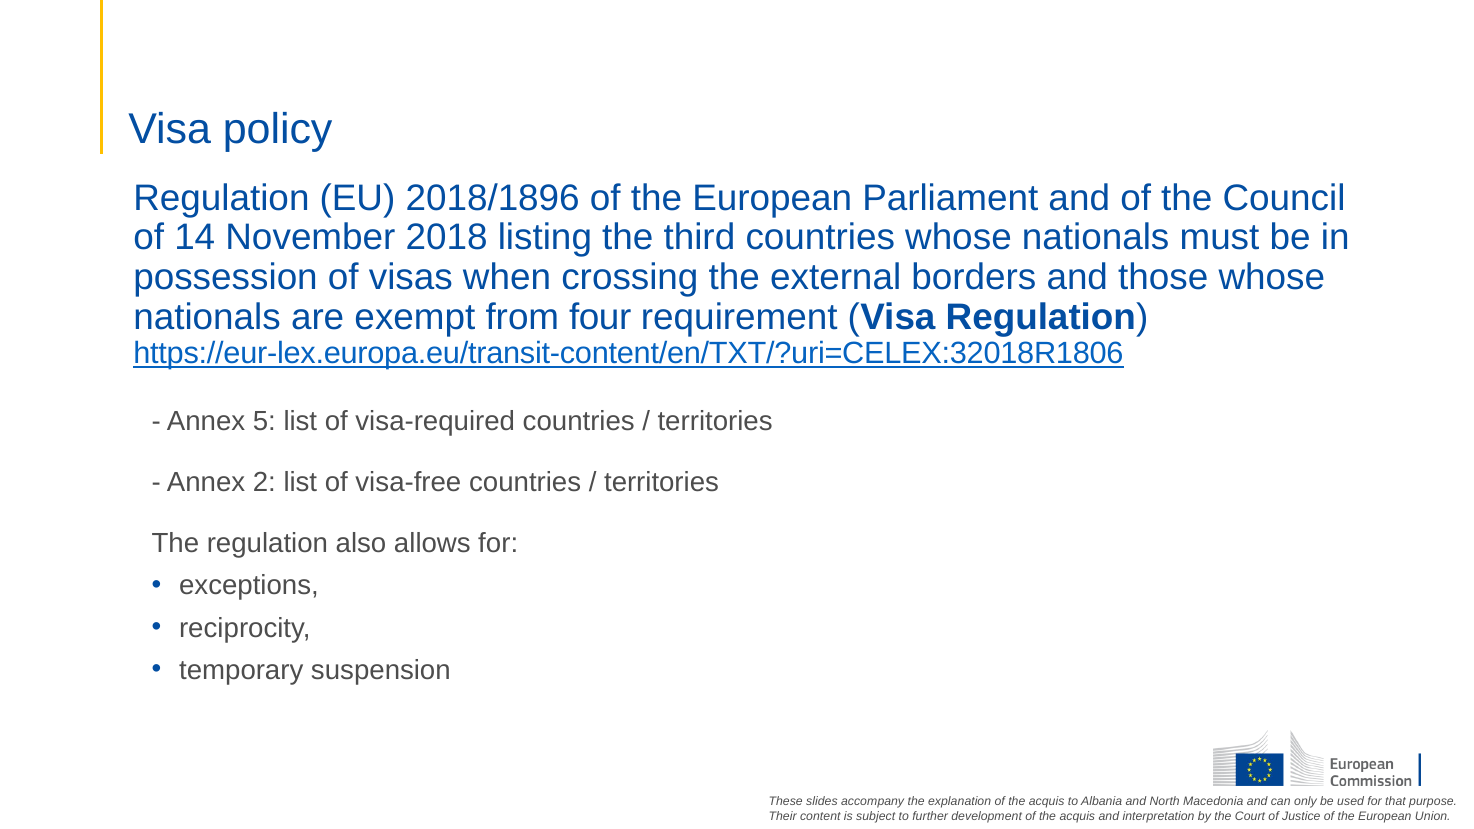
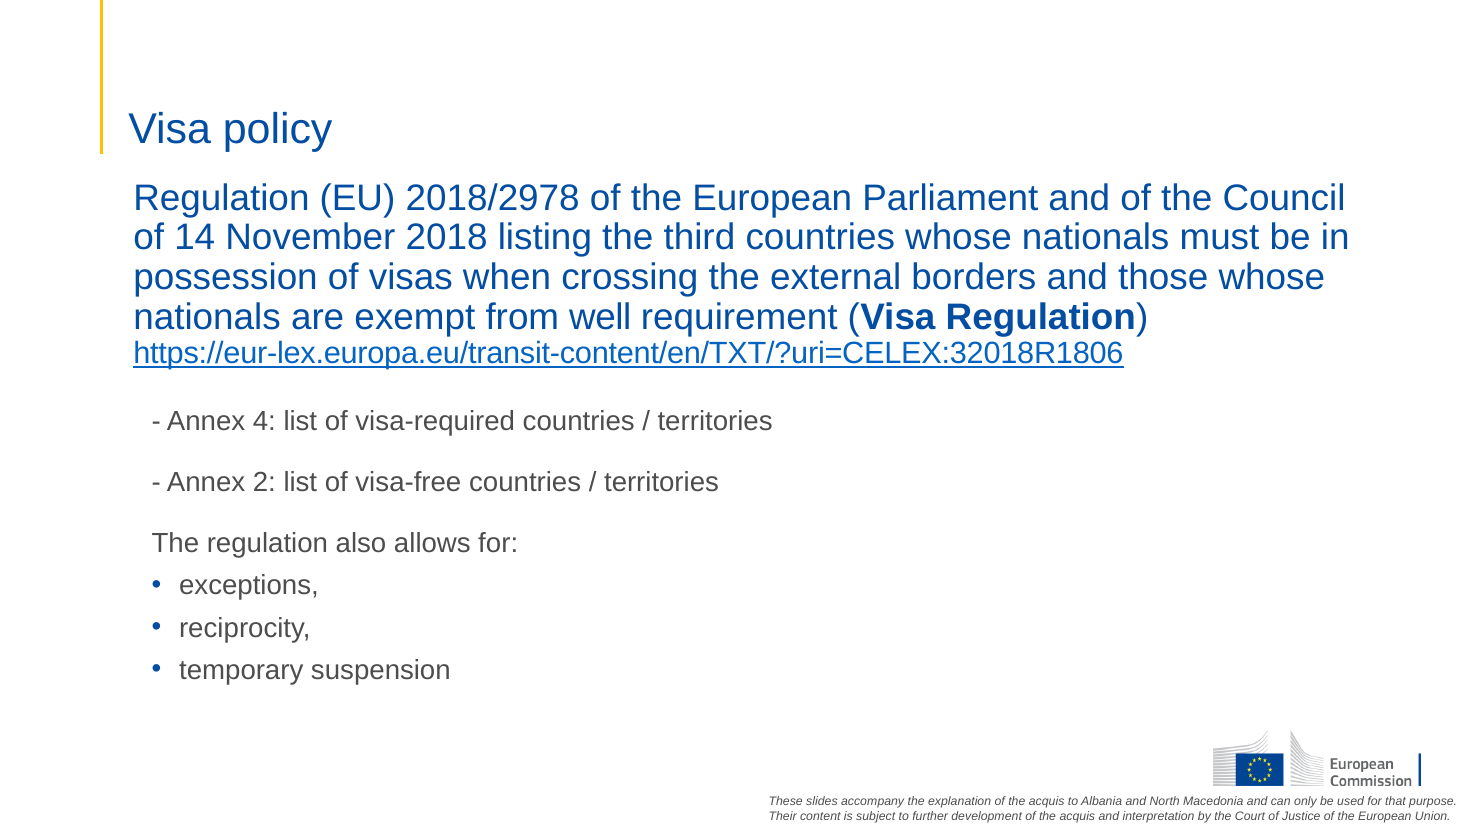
2018/1896: 2018/1896 -> 2018/2978 (493, 198)
four: four -> well (600, 317)
5: 5 -> 4 (264, 422)
